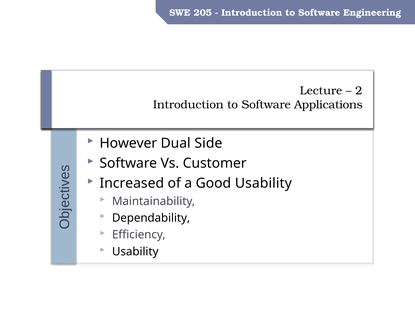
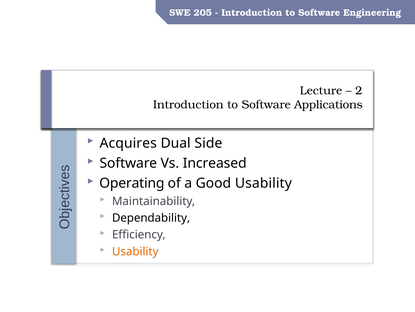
However: However -> Acquires (128, 143)
Customer: Customer -> Increased (215, 163)
Increased: Increased -> Operating (132, 183)
Usability colour: black -> orange (135, 251)
